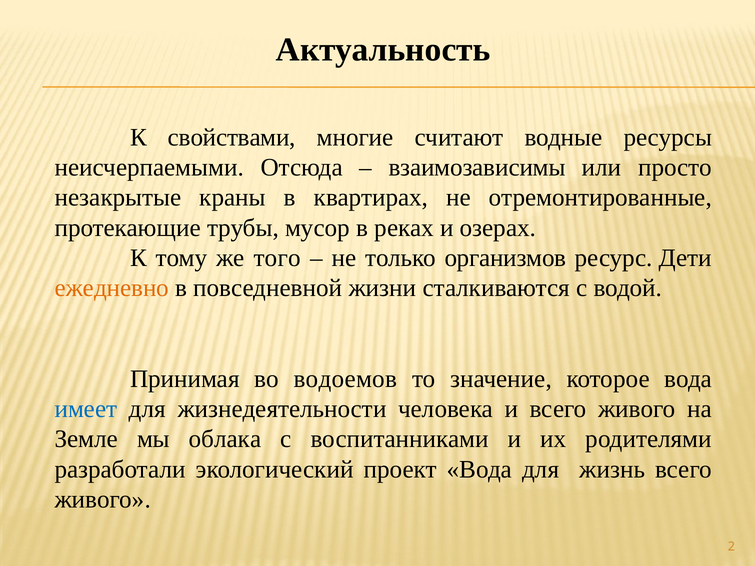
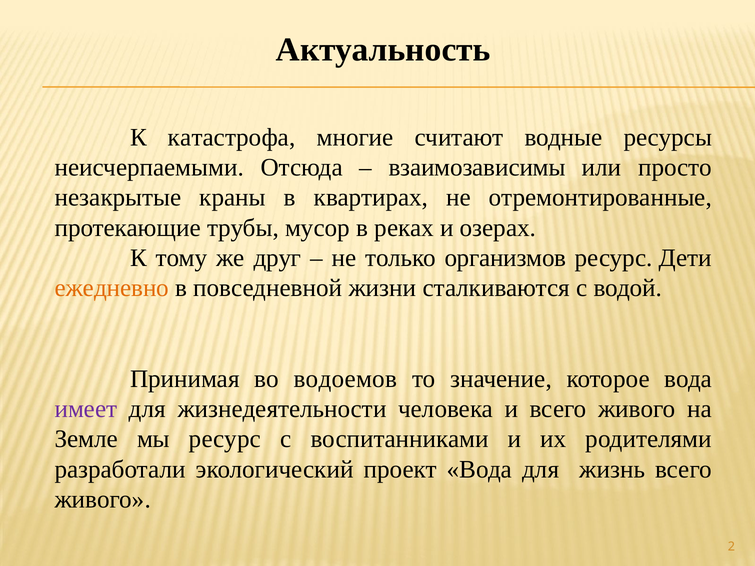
свойствами: свойствами -> катастрофа (232, 137)
того: того -> друг (277, 258)
имеет colour: blue -> purple (86, 409)
мы облака: облака -> ресурс (225, 439)
